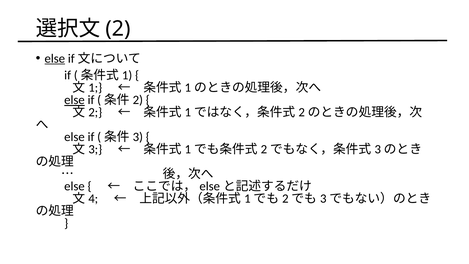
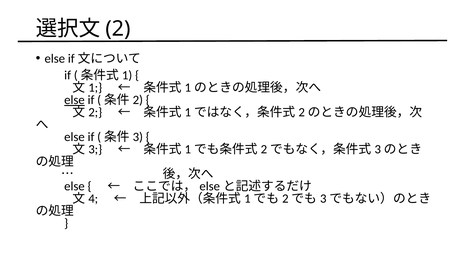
else underline: present -> none (55, 59)
